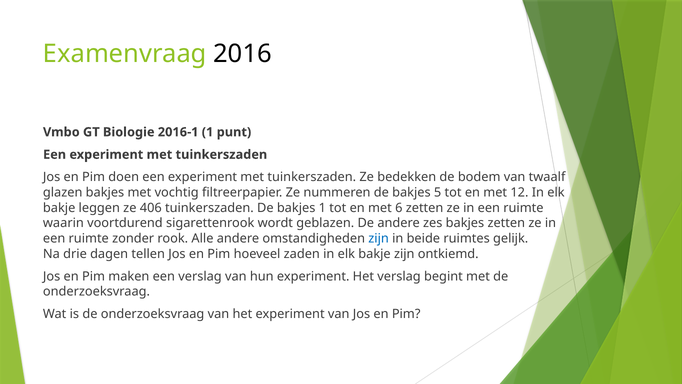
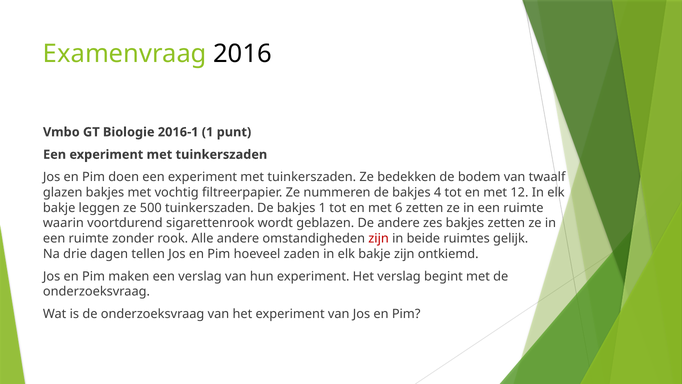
5: 5 -> 4 (438, 192)
406: 406 -> 500 (151, 208)
zijn colour: blue -> red (379, 238)
